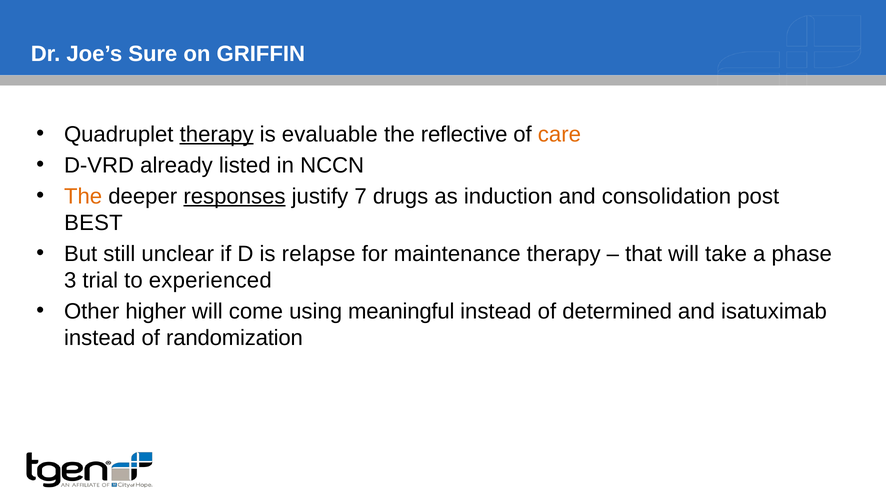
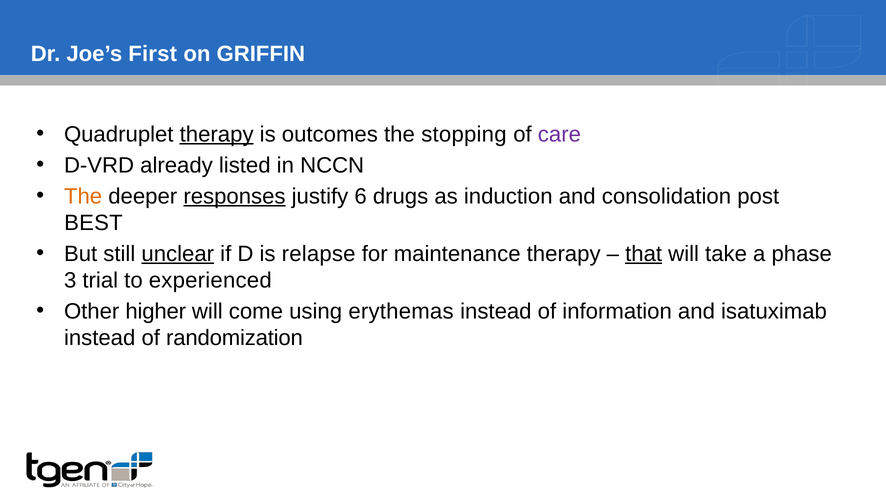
Sure: Sure -> First (153, 54)
evaluable: evaluable -> outcomes (330, 134)
reflective: reflective -> stopping (464, 134)
care colour: orange -> purple (559, 134)
7: 7 -> 6 (361, 196)
unclear underline: none -> present (178, 254)
that underline: none -> present (644, 254)
meaningful: meaningful -> erythemas (401, 312)
determined: determined -> information (617, 312)
